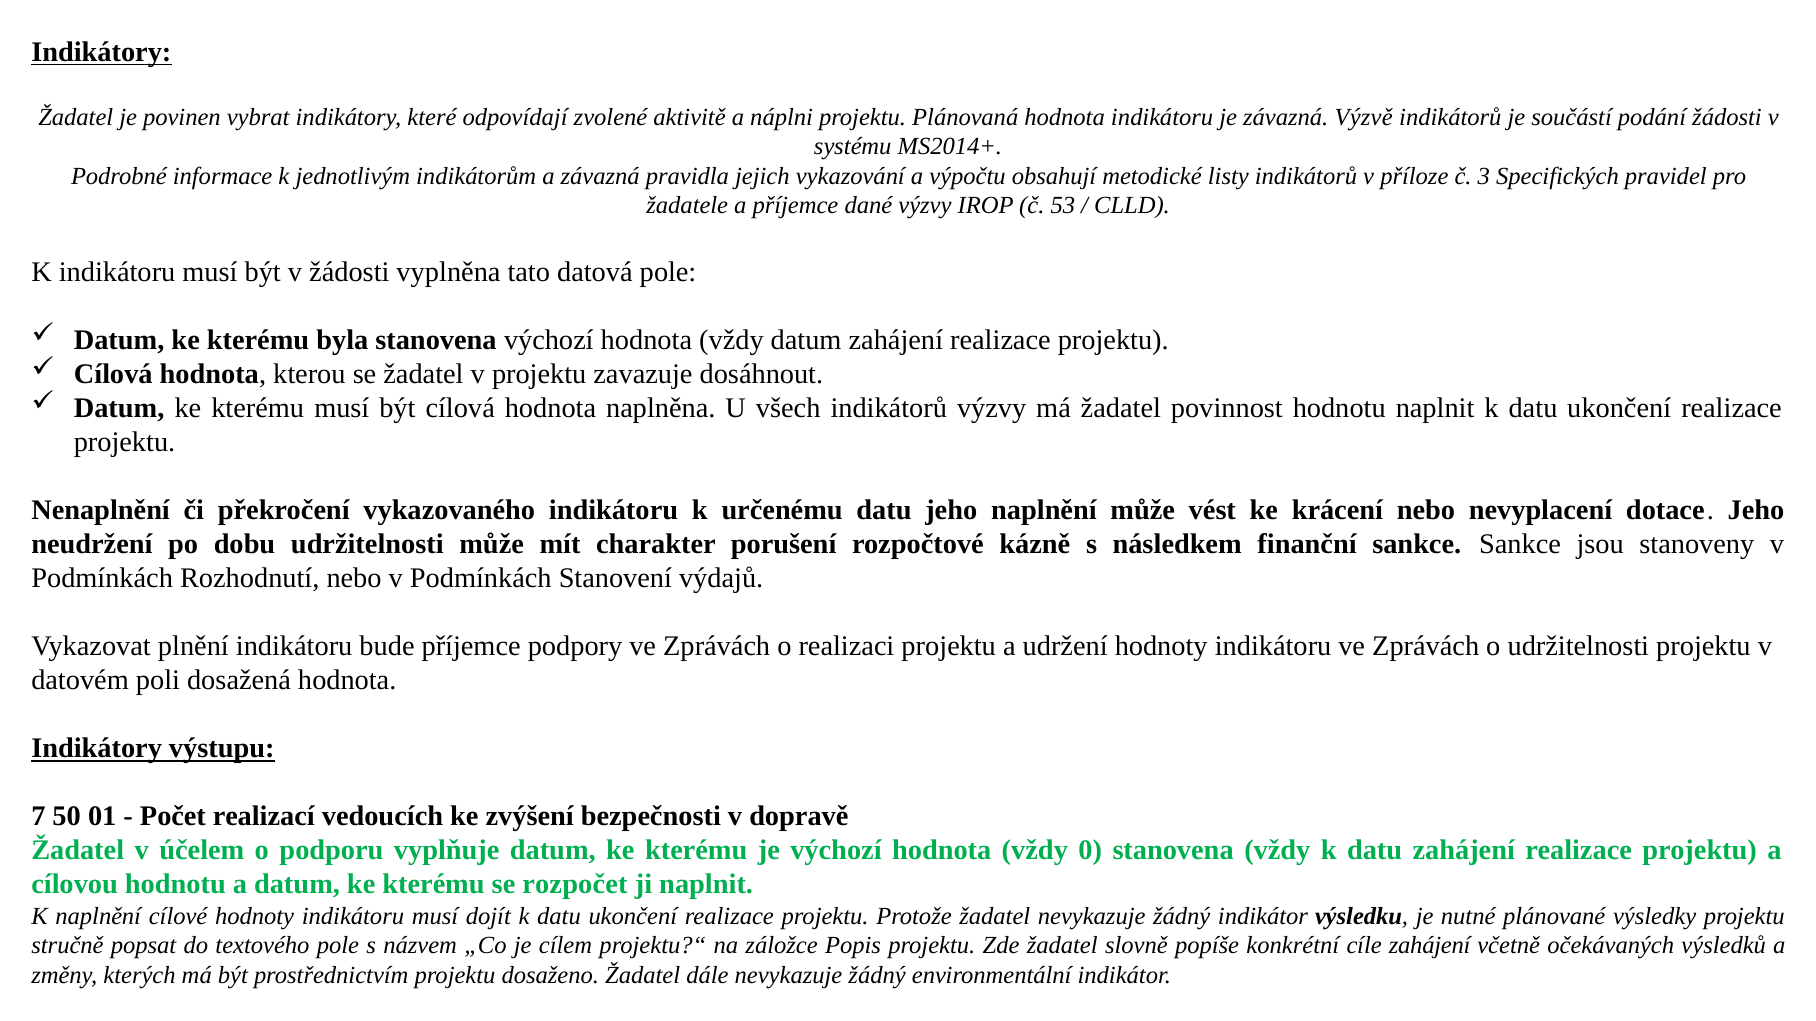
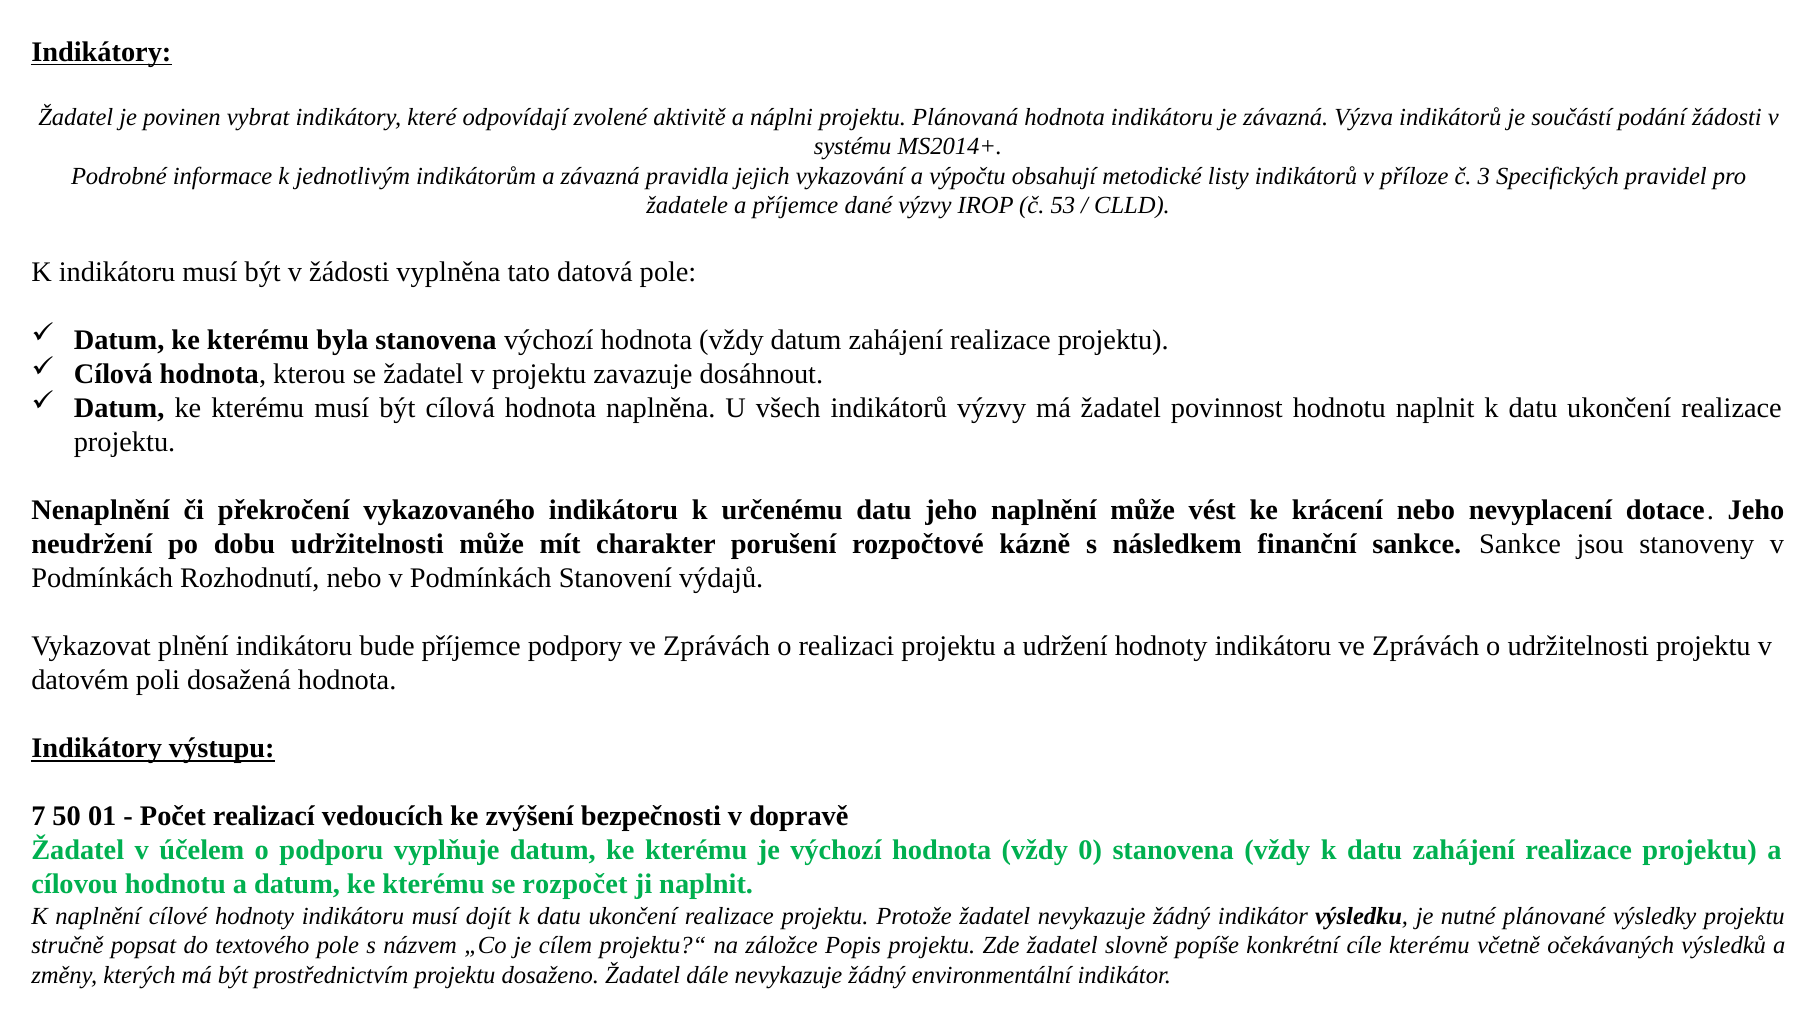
Výzvě: Výzvě -> Výzva (1364, 117)
cíle zahájení: zahájení -> kterému (1429, 946)
